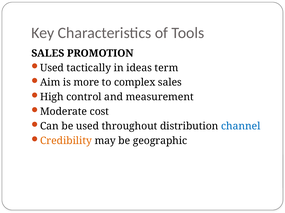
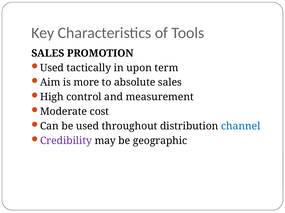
ideas: ideas -> upon (139, 68)
complex: complex -> absolute (135, 83)
Credibility colour: orange -> purple (66, 141)
